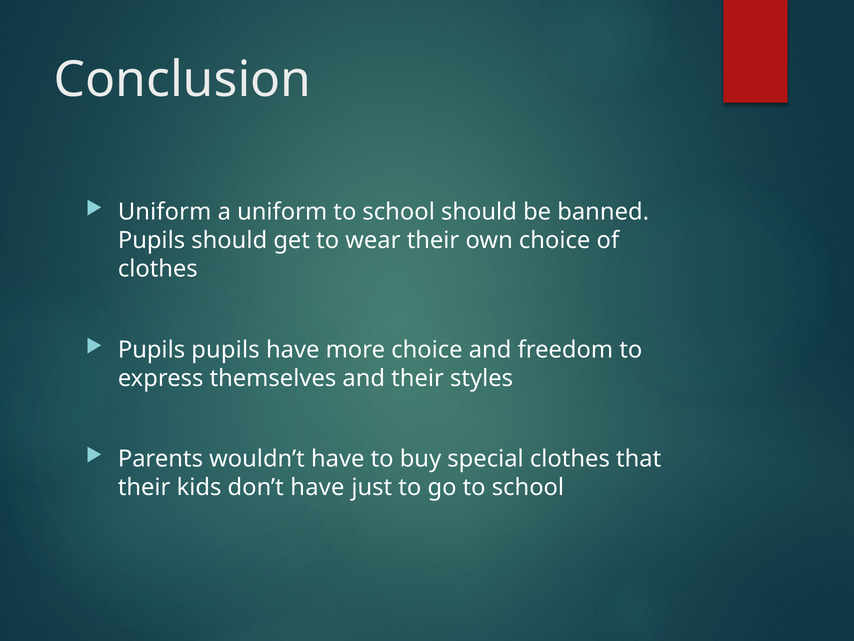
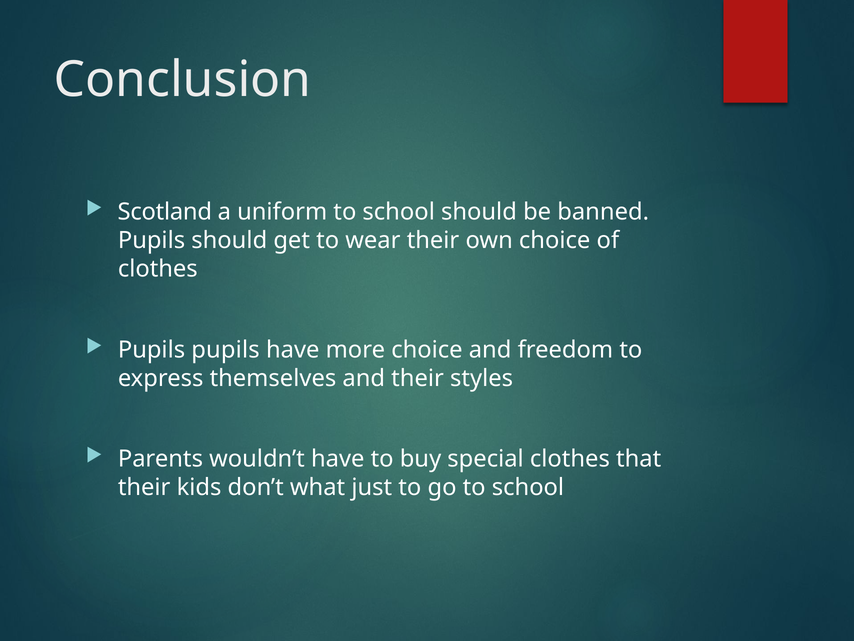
Uniform: Uniform -> Scotland (165, 212)
don’t have: have -> what (318, 487)
